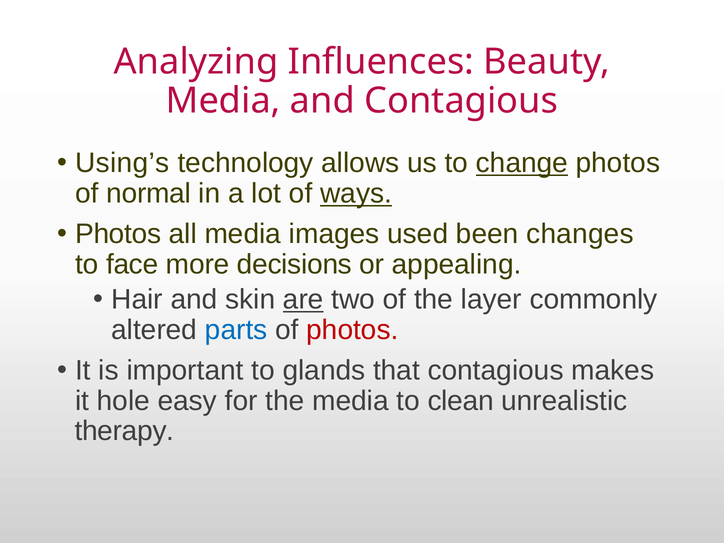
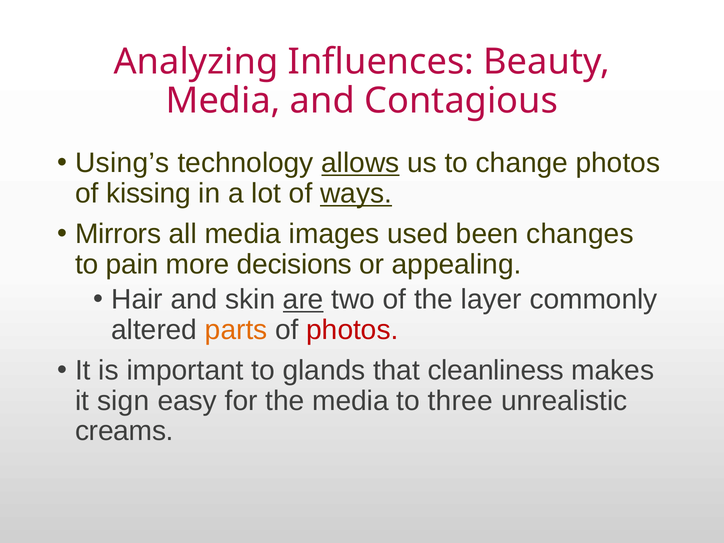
allows underline: none -> present (360, 163)
change underline: present -> none (522, 163)
normal: normal -> kissing (149, 194)
Photos: Photos -> Mirrors (118, 234)
face: face -> pain (132, 264)
parts colour: blue -> orange (236, 330)
that contagious: contagious -> cleanliness (496, 370)
hole: hole -> sign (123, 401)
clean: clean -> three (460, 401)
therapy: therapy -> creams (124, 431)
